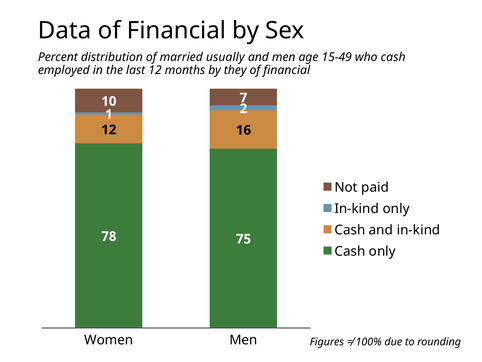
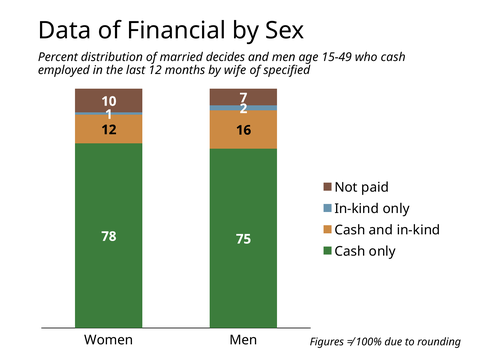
usually: usually -> decides (225, 57)
they: they -> wife (235, 70)
financial: financial -> specified (287, 70)
